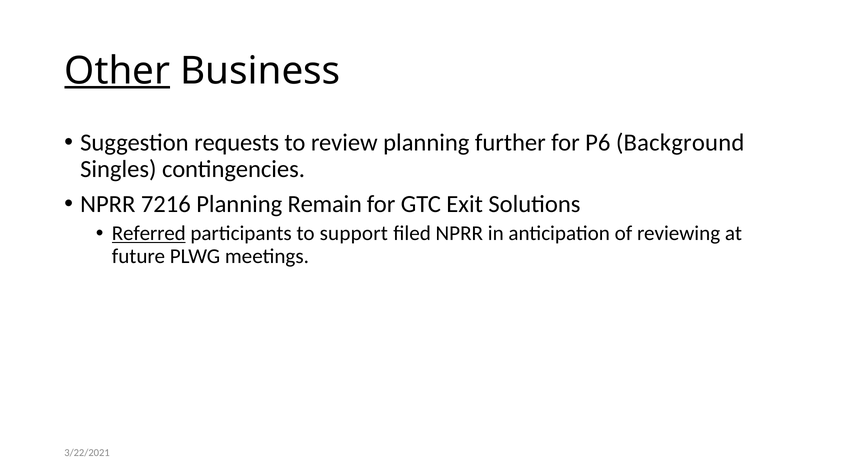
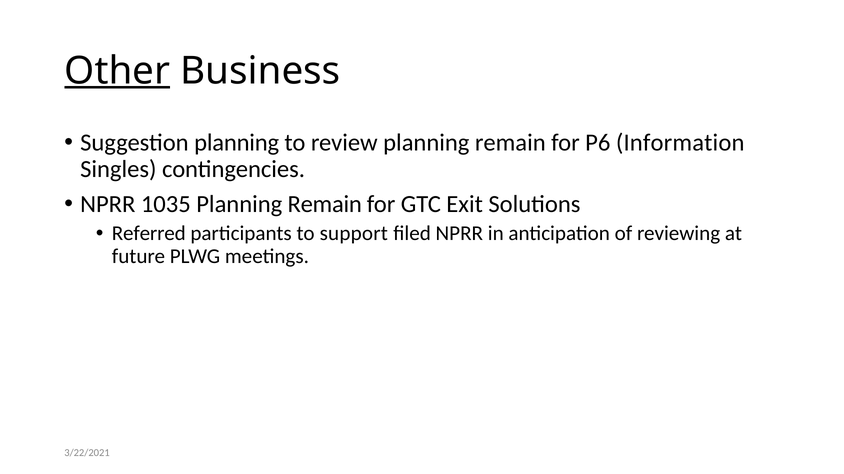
Suggestion requests: requests -> planning (237, 143)
review planning further: further -> remain (510, 143)
Background: Background -> Information (680, 143)
7216: 7216 -> 1035 (166, 205)
Referred underline: present -> none (149, 234)
